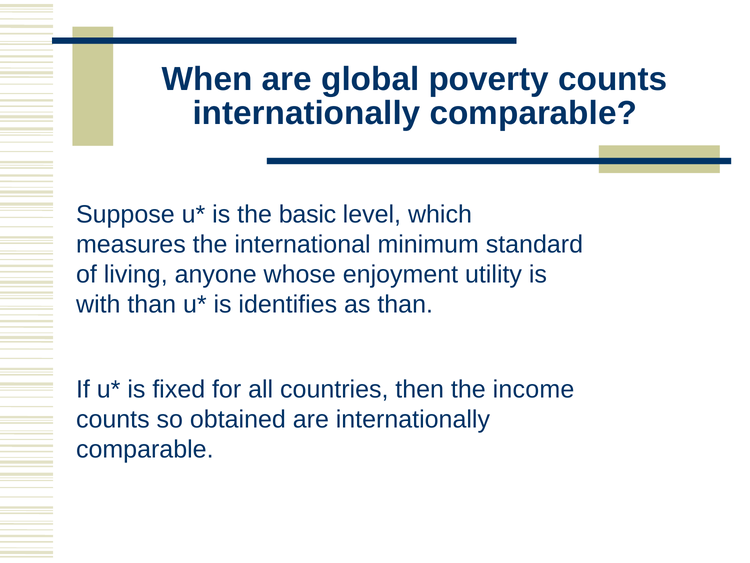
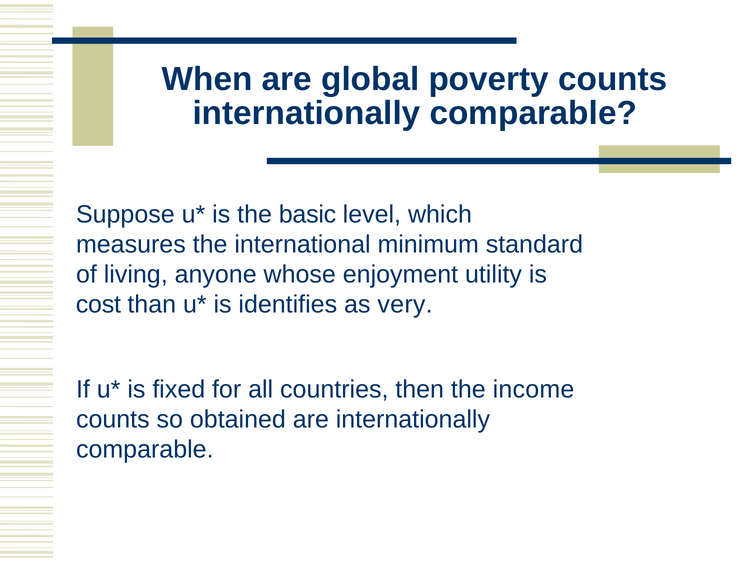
with: with -> cost (98, 304)
as than: than -> very (405, 304)
